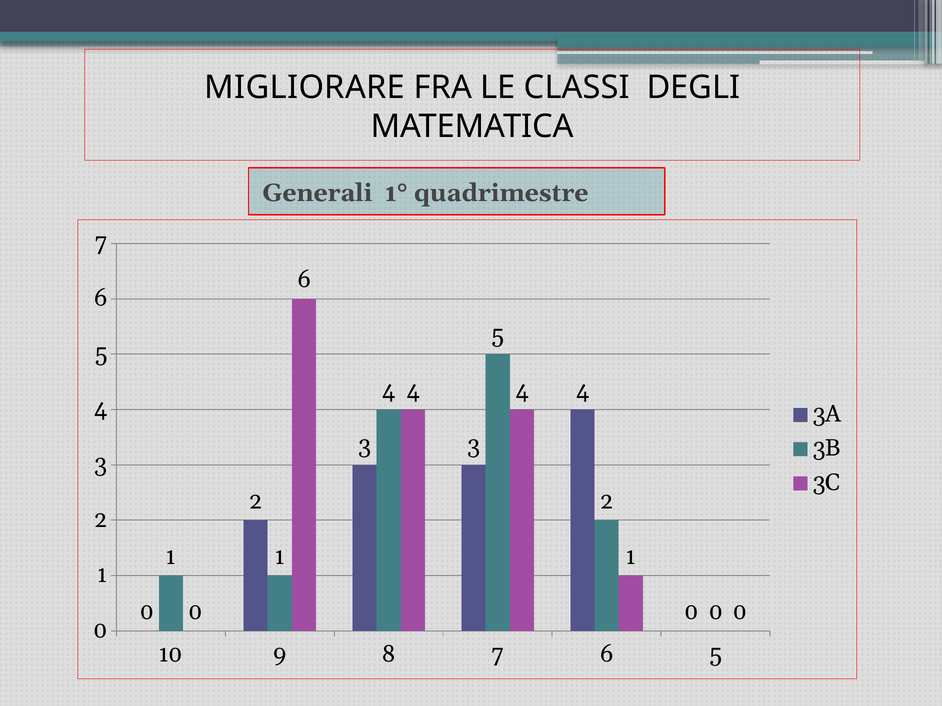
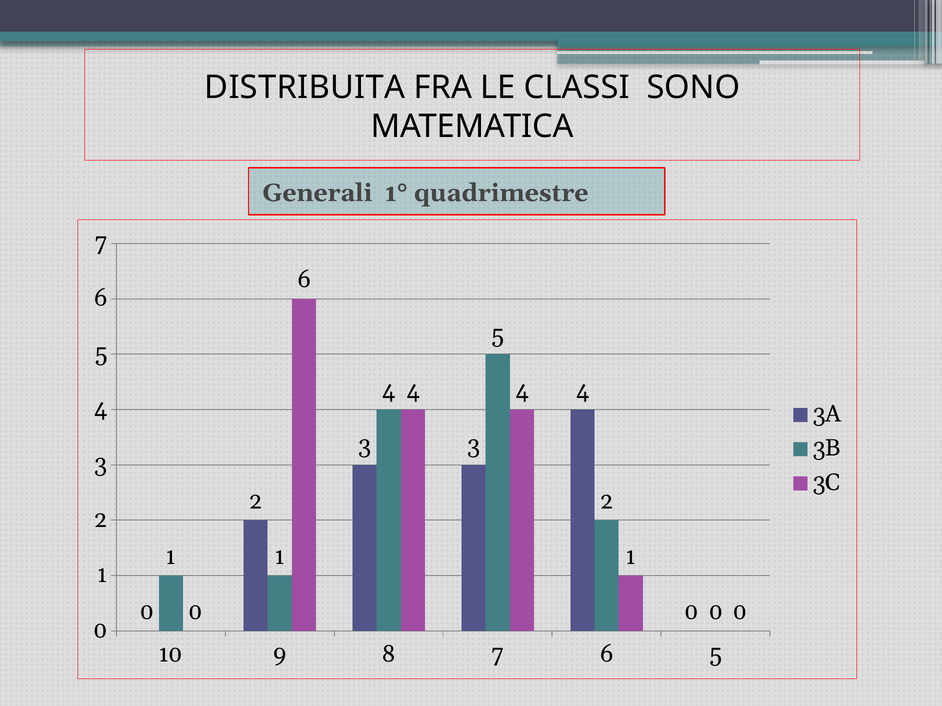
MIGLIORARE: MIGLIORARE -> DISTRIBUITA (305, 87)
DEGLI: DEGLI -> SONO (693, 87)
